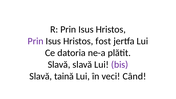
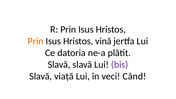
Prin colour: purple -> orange (36, 41)
fost: fost -> vină (103, 41)
taină: taină -> viață (64, 76)
